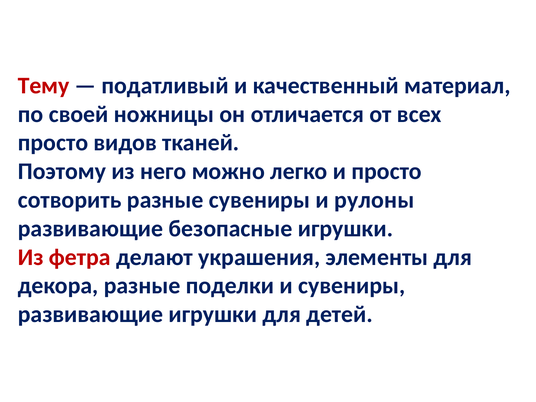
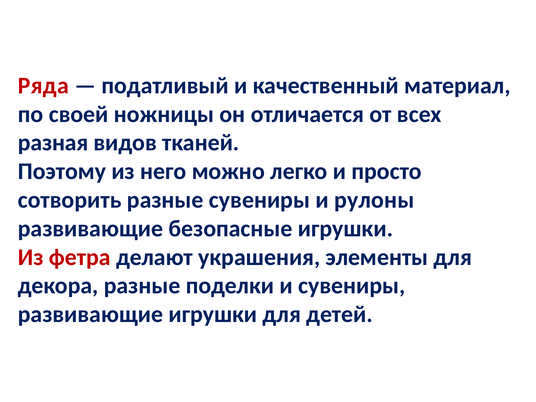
Тему: Тему -> Ряда (43, 86)
просто: просто -> разная (53, 143)
